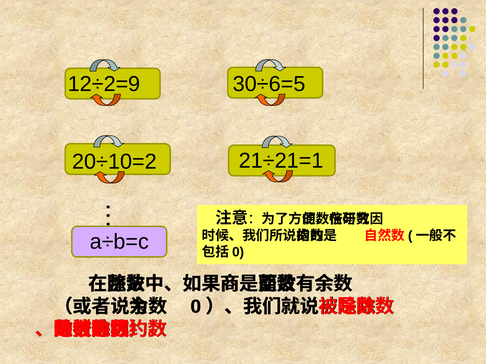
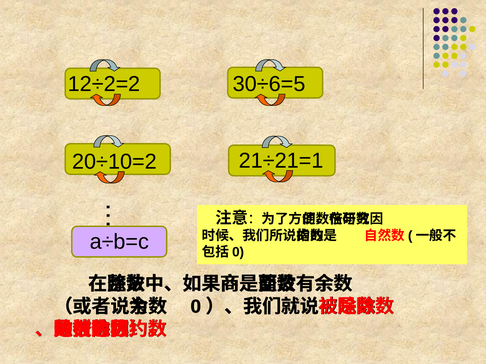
12÷2=9: 12÷2=9 -> 12÷2=2 (104, 84)
